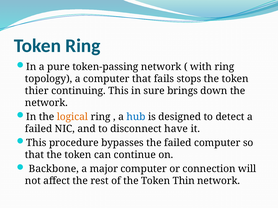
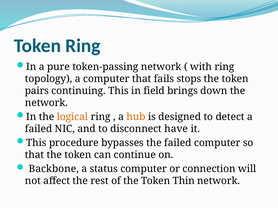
thier: thier -> pairs (37, 91)
sure: sure -> field (154, 91)
hub colour: blue -> orange (136, 117)
major: major -> status (104, 169)
